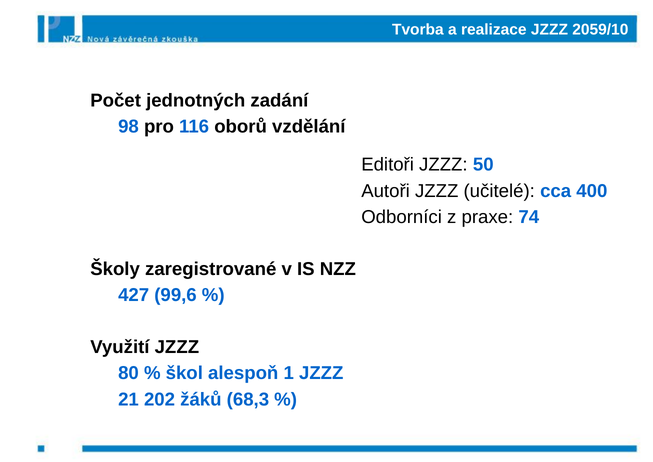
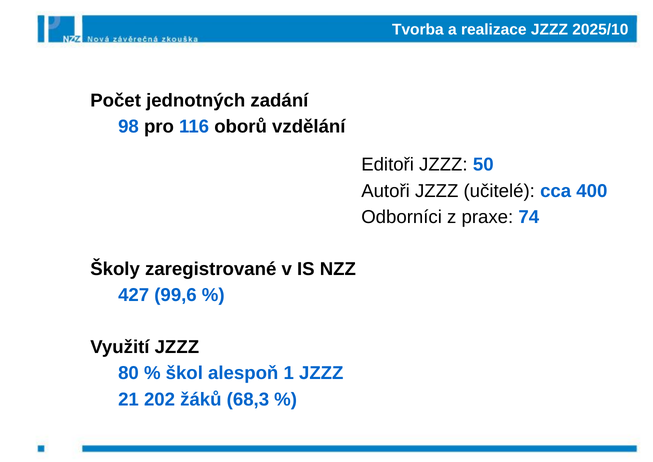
2059/10: 2059/10 -> 2025/10 (600, 30)
